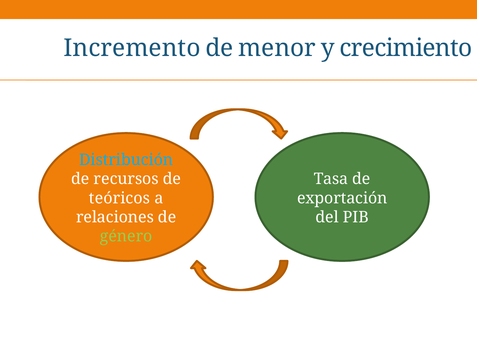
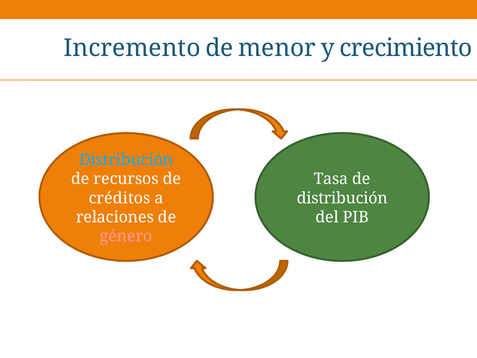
teóricos: teóricos -> créditos (120, 198)
exportación: exportación -> distribución (342, 198)
género colour: light green -> pink (126, 236)
